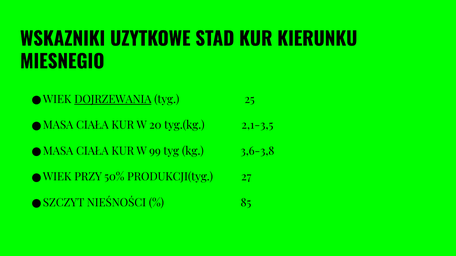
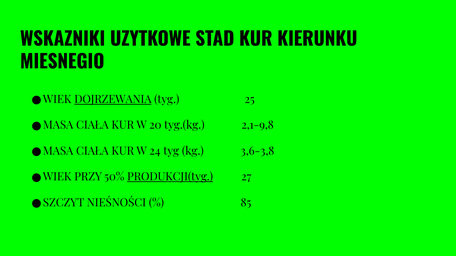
2,1-3,5: 2,1-3,5 -> 2,1-9,8 (258, 125)
99: 99 -> 24 (155, 151)
PRODUKCJI(tyg underline: none -> present (170, 177)
